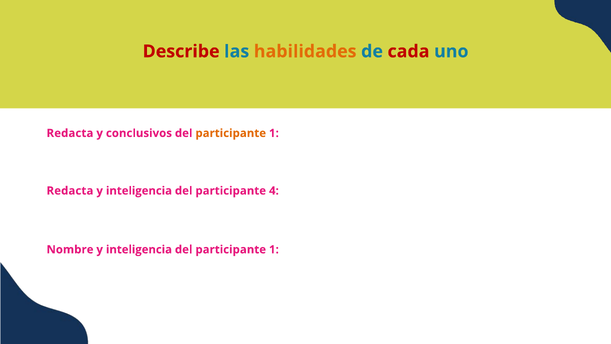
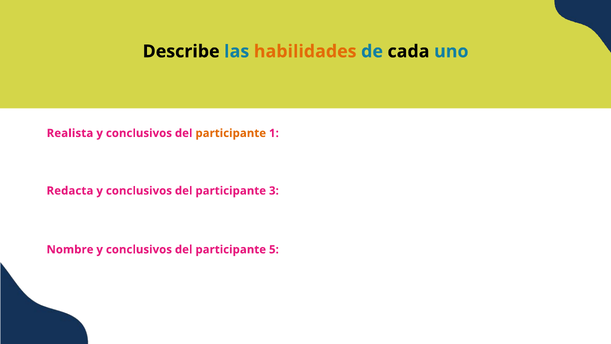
Describe colour: red -> black (181, 51)
cada colour: red -> black (409, 51)
Redacta: Redacta -> Realista (70, 133)
inteligencia: inteligencia -> conclusivos (139, 191)
4: 4 -> 3 (274, 191)
Nombre y inteligencia: inteligencia -> conclusivos (139, 249)
1: 1 -> 5 (274, 249)
